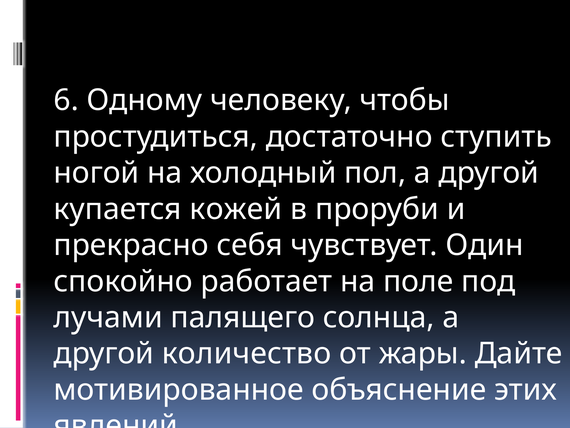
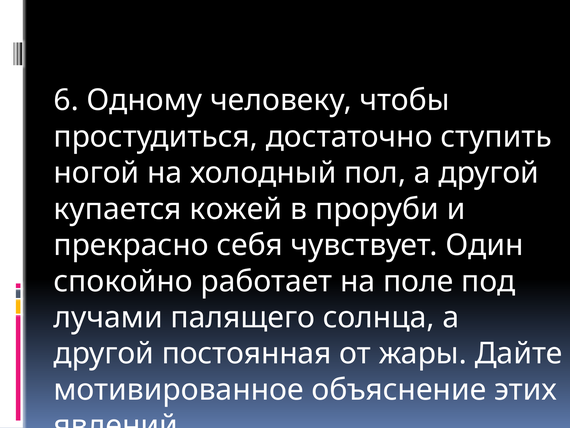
количество: количество -> постоянная (247, 353)
